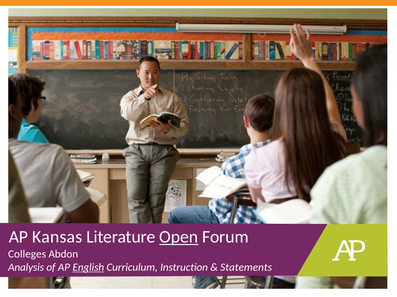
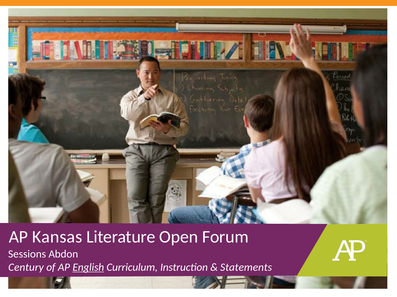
Open underline: present -> none (179, 238)
Colleges: Colleges -> Sessions (27, 255)
Analysis: Analysis -> Century (26, 268)
